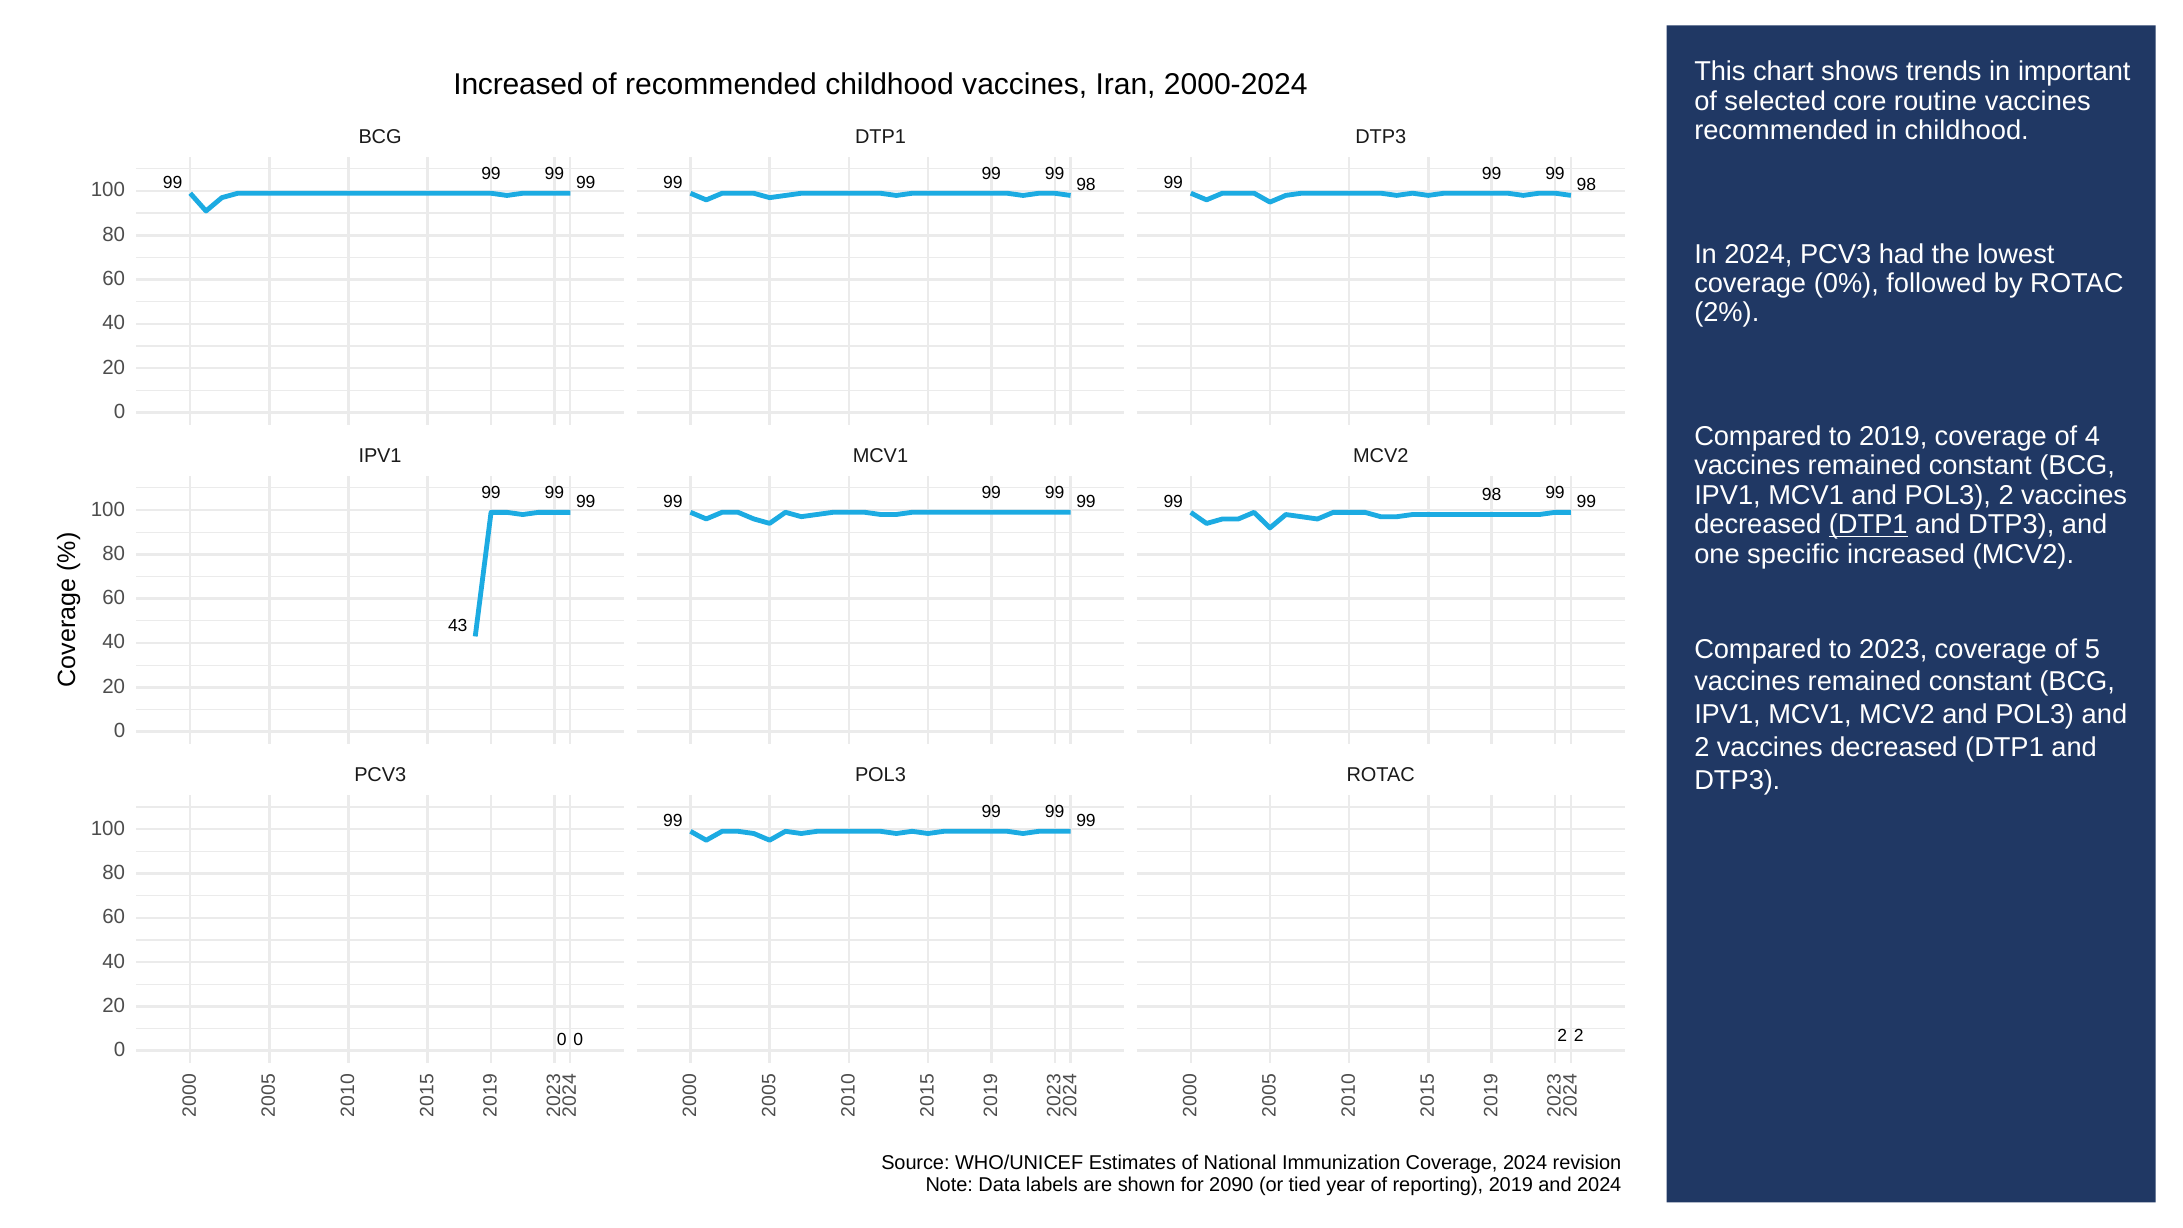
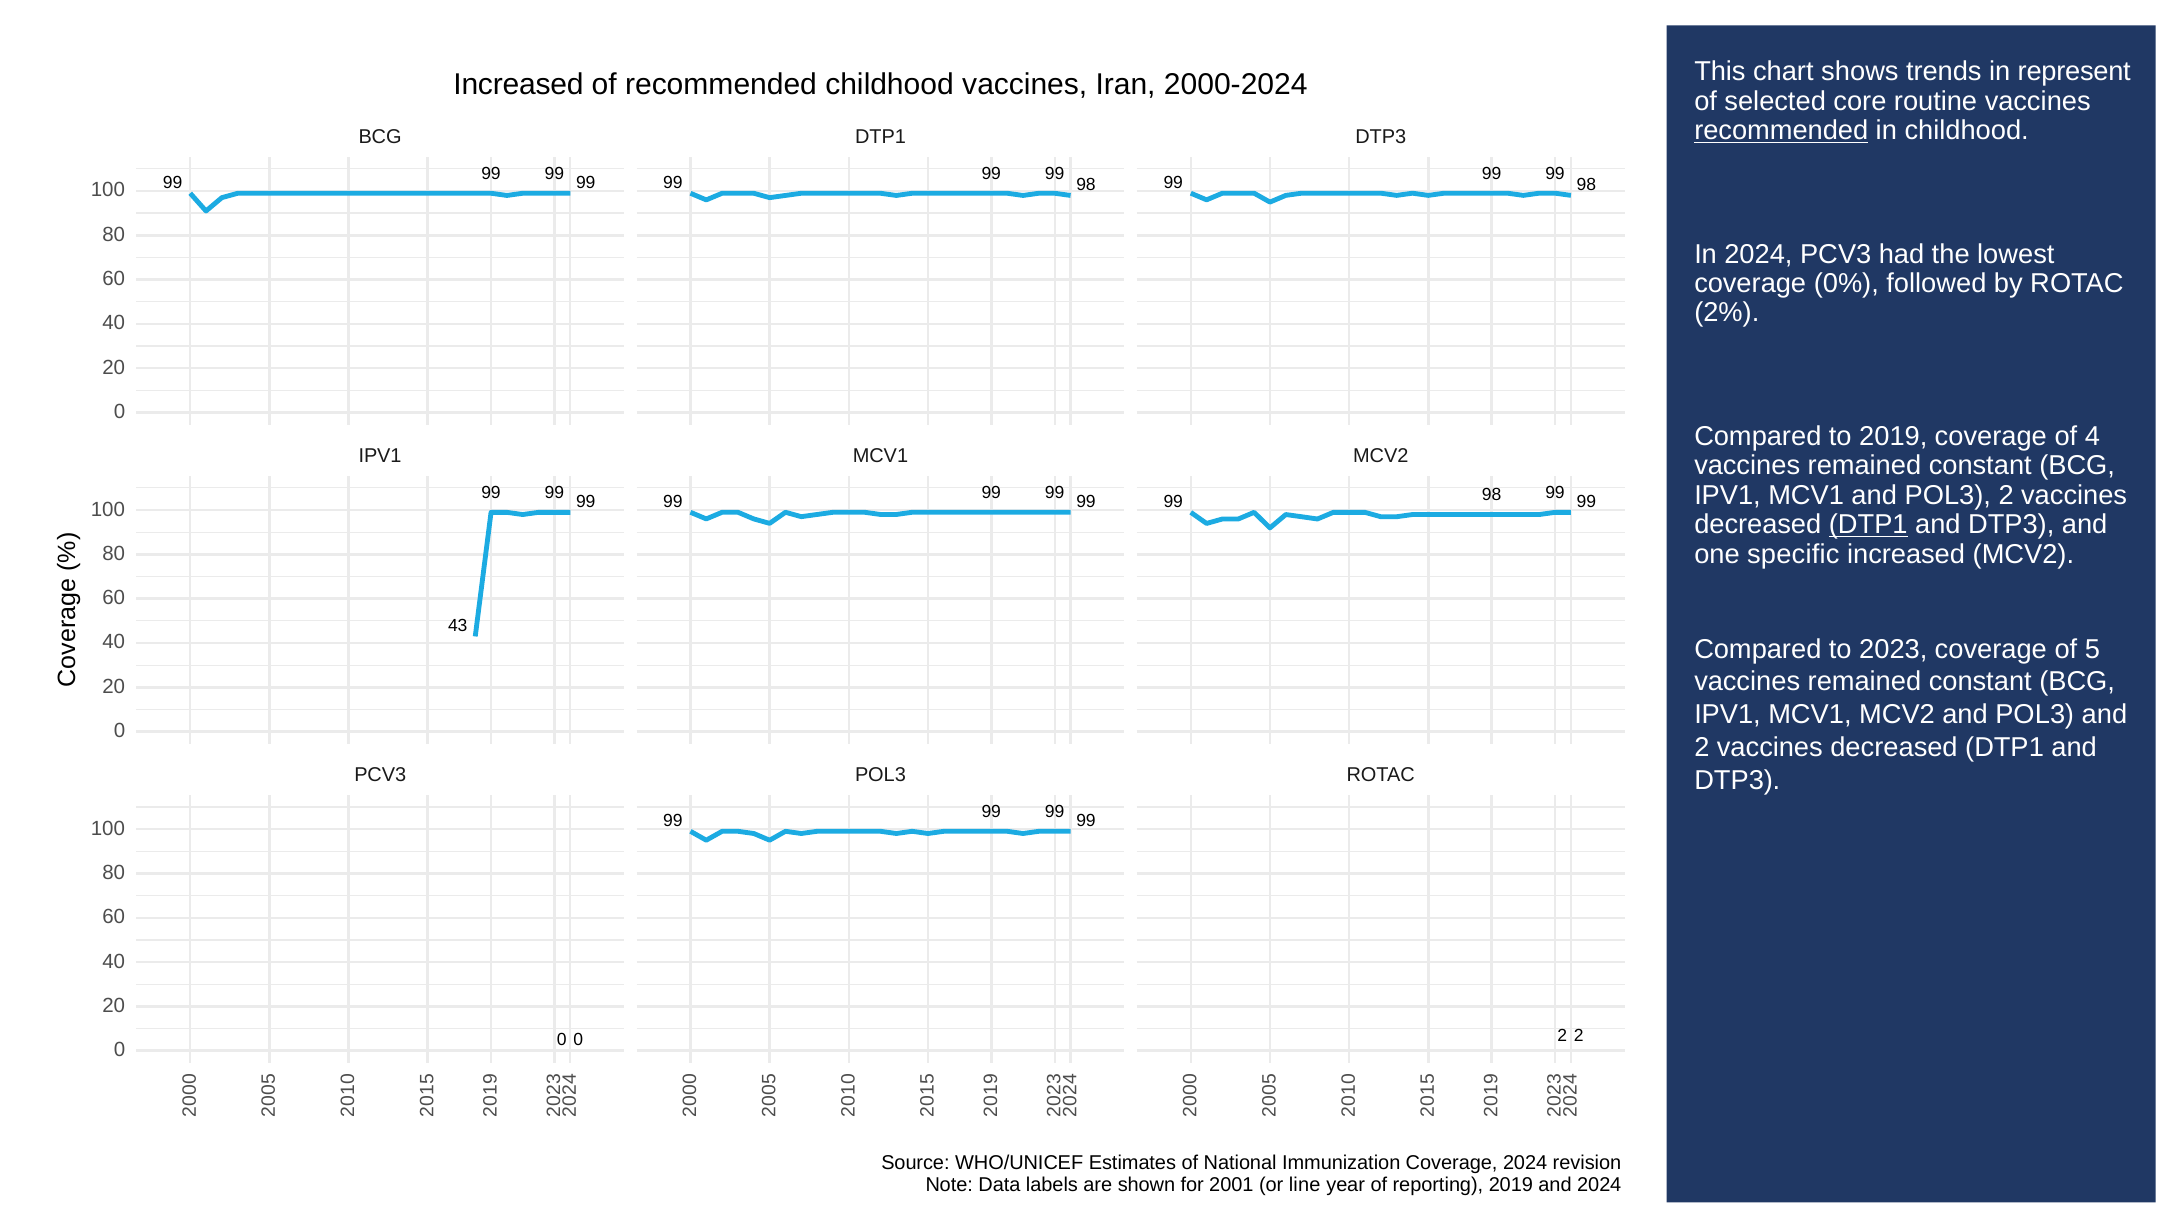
important: important -> represent (2074, 72)
recommended underline: none -> present (1781, 131)
2090: 2090 -> 2001 (1231, 1185)
tied: tied -> line (1305, 1185)
